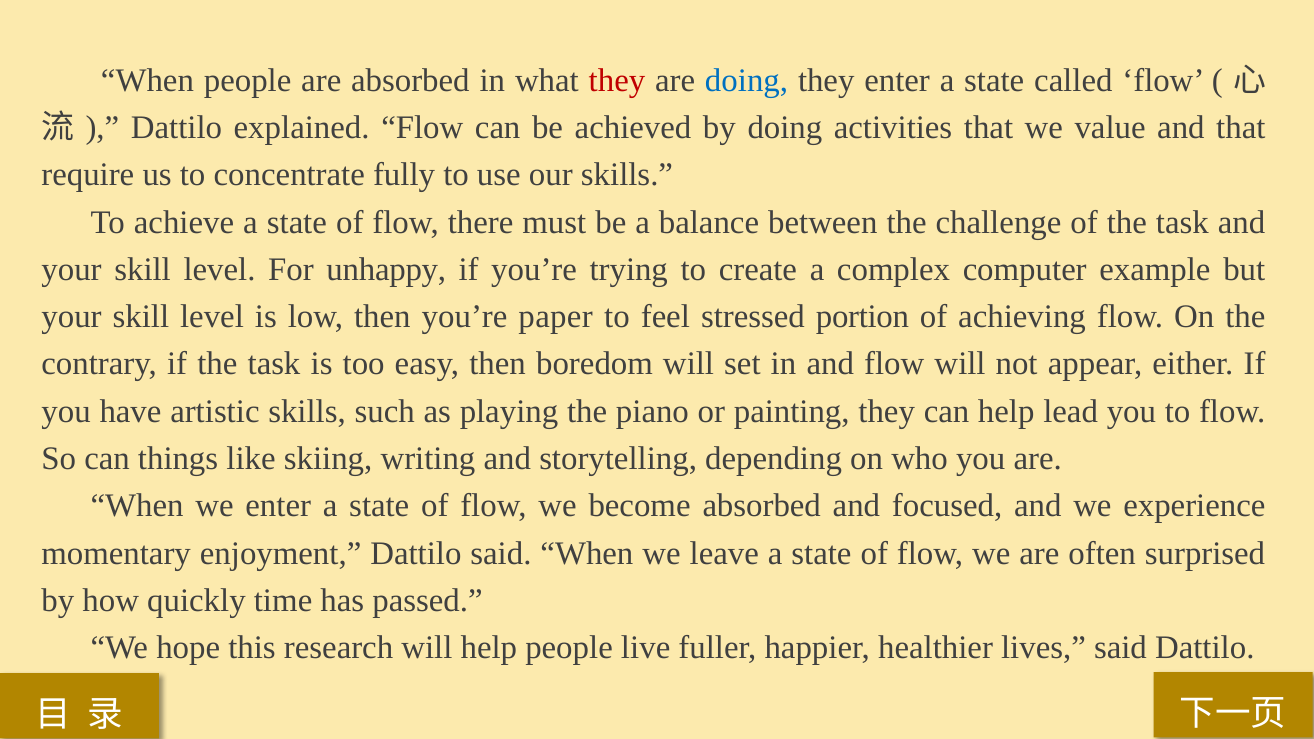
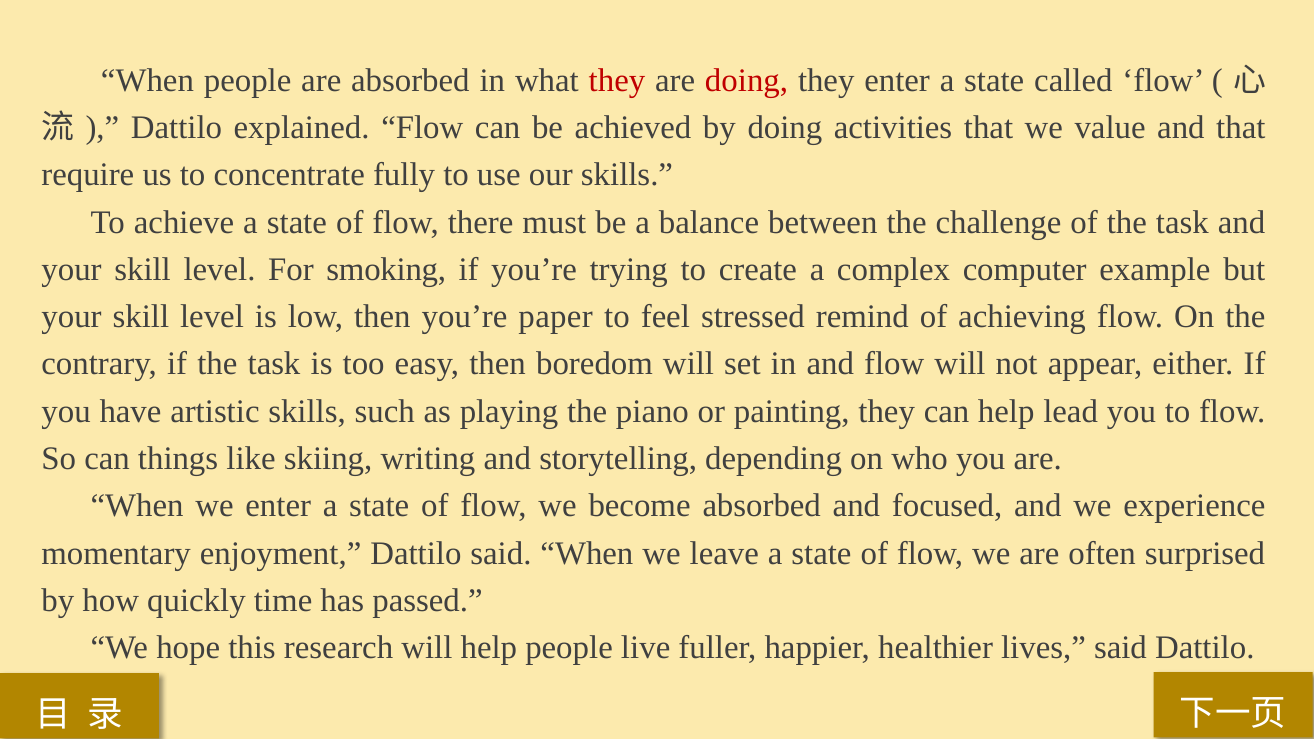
doing colour: blue -> red (747, 80)
unhappy: unhappy -> smoking (386, 270)
portion: portion -> remind (862, 317)
